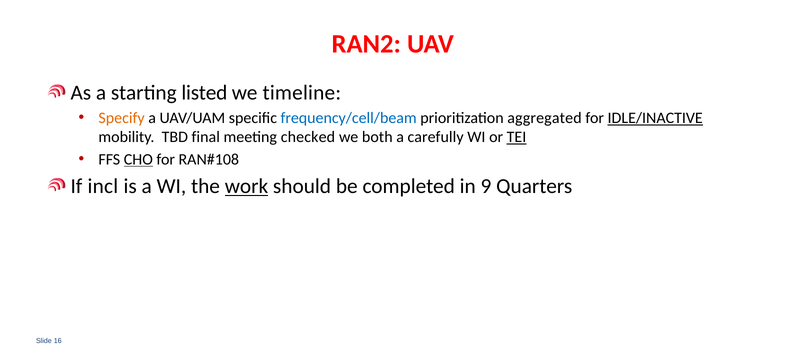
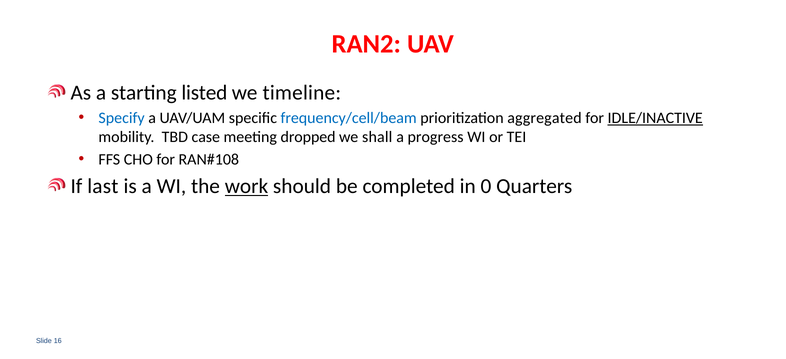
Specify colour: orange -> blue (122, 118)
final: final -> case (206, 137)
checked: checked -> dropped (308, 137)
both: both -> shall (377, 137)
carefully: carefully -> progress (436, 137)
TEI underline: present -> none (516, 137)
CHO underline: present -> none (138, 160)
incl: incl -> last (103, 187)
9: 9 -> 0 (486, 187)
